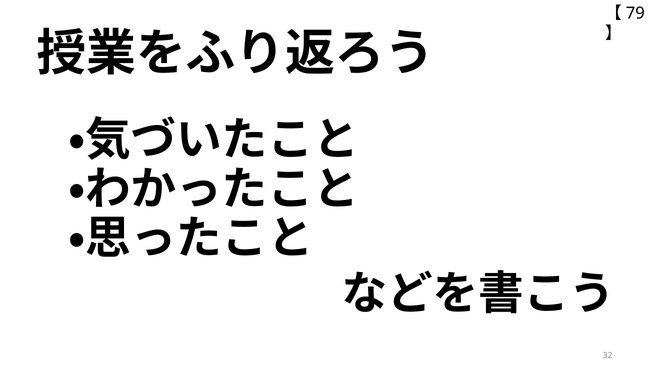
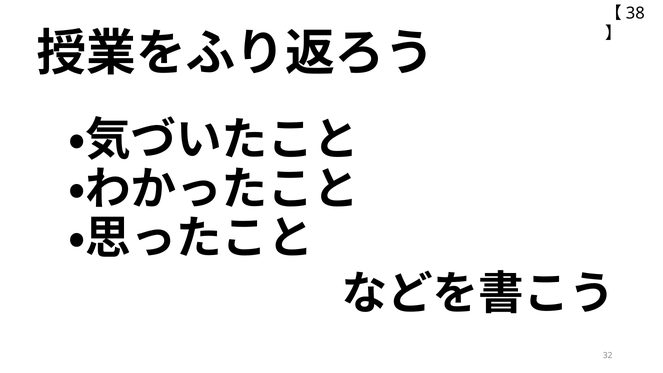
79: 79 -> 38 (635, 13)
